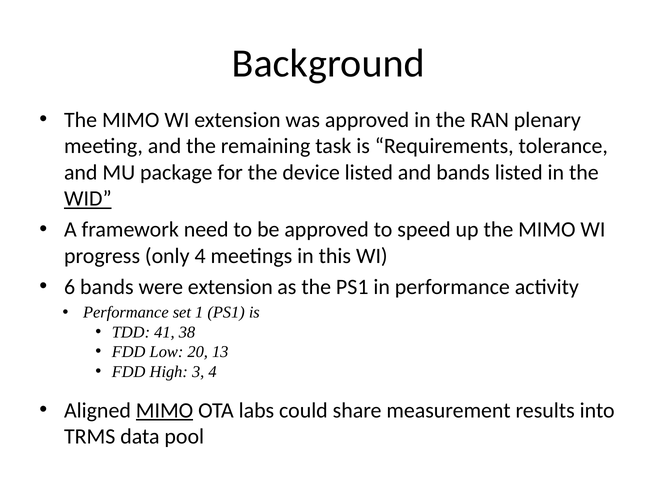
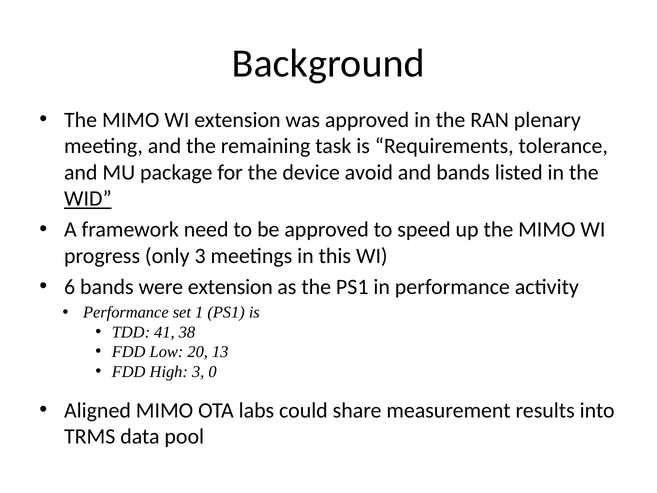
device listed: listed -> avoid (369, 172)
only 4: 4 -> 3 (200, 256)
3 4: 4 -> 0 (213, 371)
MIMO underline: present -> none (165, 410)
